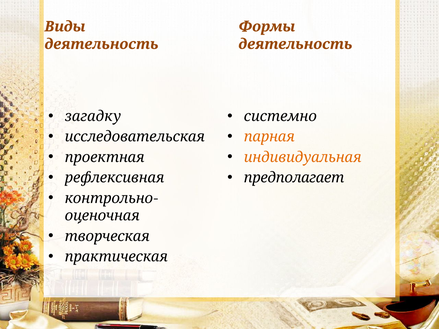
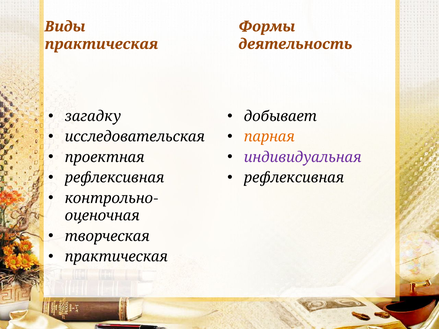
деятельность: деятельность -> практическая (101, 44)
системно: системно -> добывает (280, 116)
индивидуальная colour: orange -> purple (303, 157)
предполагает: предполагает -> рефлексивная (294, 178)
